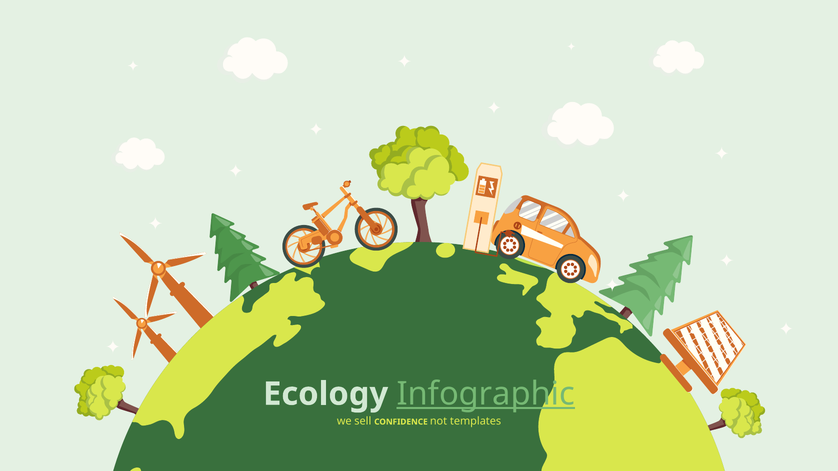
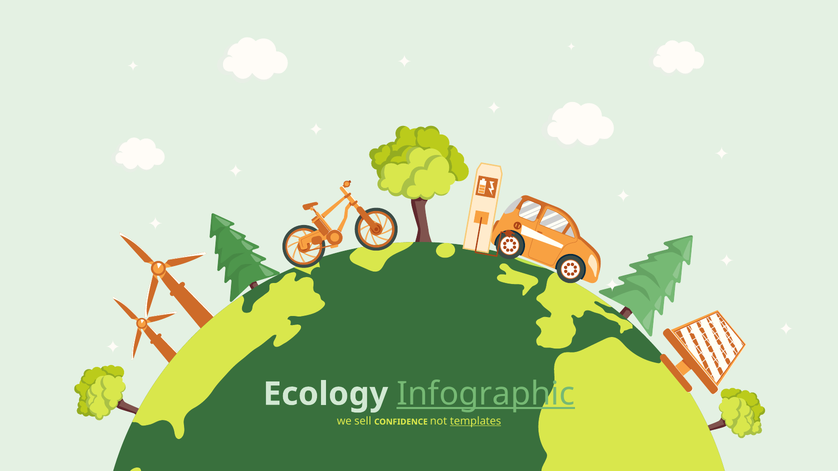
templates underline: none -> present (476, 421)
